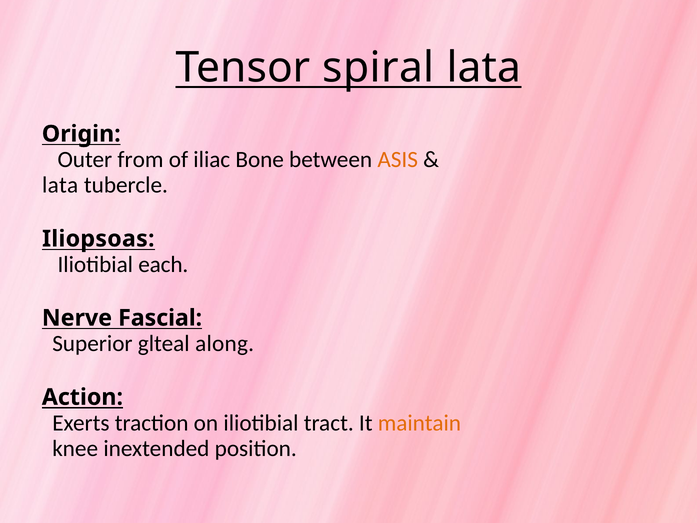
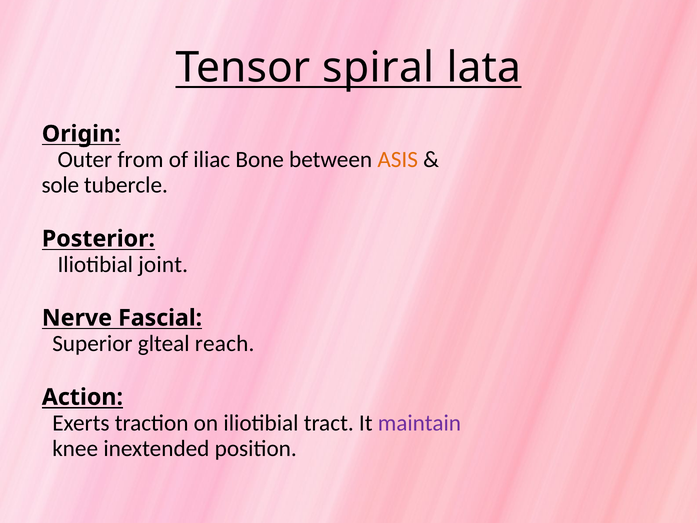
lata: lata -> sole (60, 185)
Iliopsoas: Iliopsoas -> Posterior (98, 239)
each: each -> joint (163, 264)
along: along -> reach (225, 343)
maintain colour: orange -> purple (419, 423)
